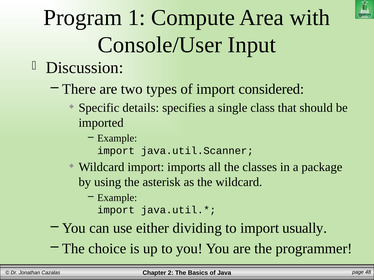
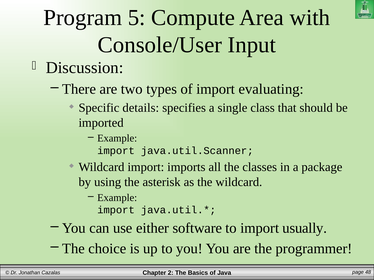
1: 1 -> 5 (137, 18)
considered: considered -> evaluating (271, 89)
dividing: dividing -> software (197, 229)
